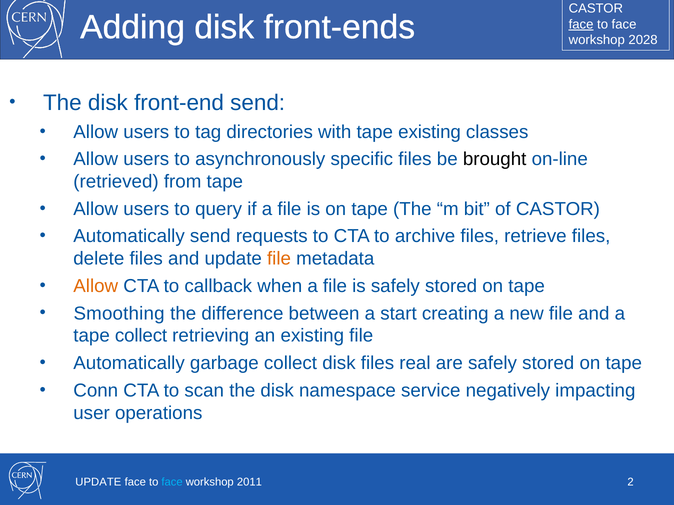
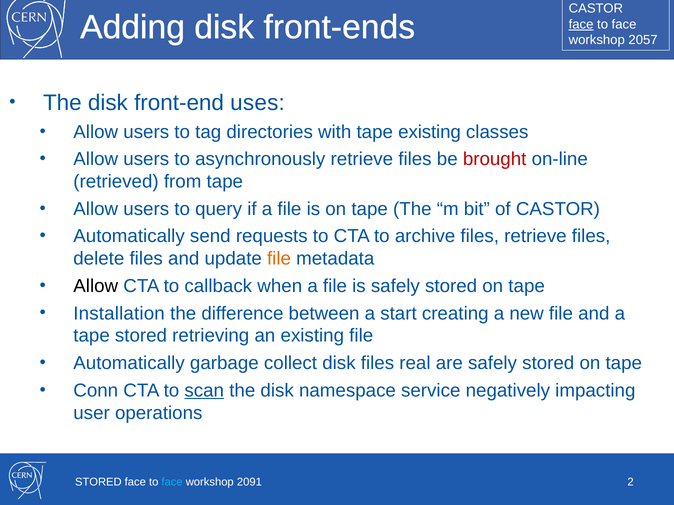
2028: 2028 -> 2057 (643, 40)
front-end send: send -> uses (258, 103)
asynchronously specific: specific -> retrieve (362, 159)
brought colour: black -> red (495, 159)
Allow colour: orange -> black (96, 286)
Smoothing: Smoothing -> Installation (119, 314)
tape collect: collect -> stored (141, 336)
scan underline: none -> present (204, 391)
UPDATE: UPDATE -> STORED (98, 483)
2011: 2011 -> 2091 (249, 483)
